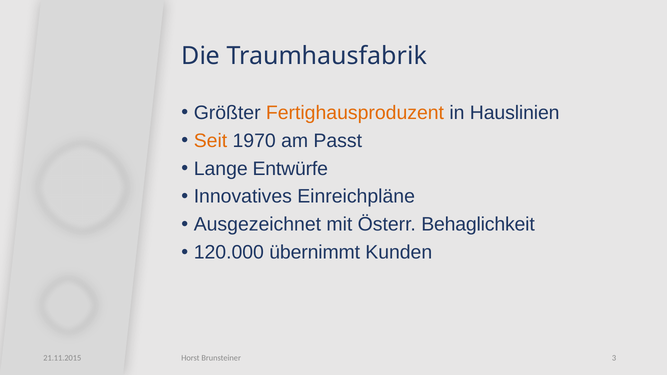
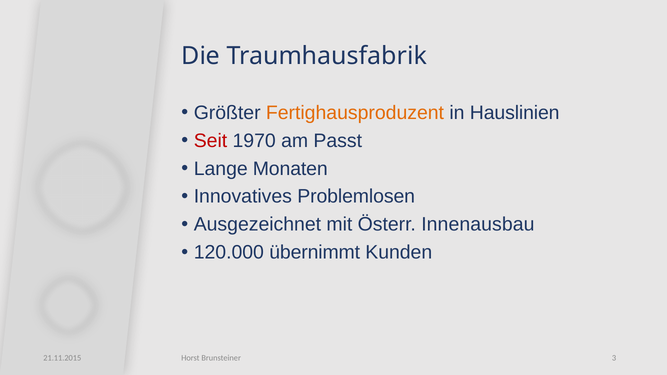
Seit colour: orange -> red (210, 141)
Entwürfe: Entwürfe -> Monaten (290, 169)
Einreichpläne: Einreichpläne -> Problemlosen (356, 197)
Behaglichkeit: Behaglichkeit -> Innenausbau (478, 225)
